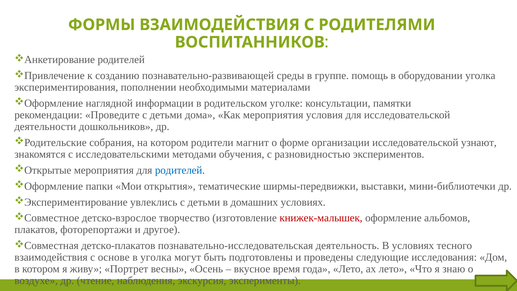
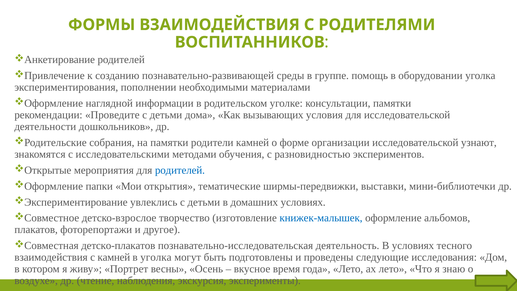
Как мероприятия: мероприятия -> вызывающих (273, 115)
на котором: котором -> памятки (169, 143)
родители магнит: магнит -> камней (253, 143)
книжек-малышек colour: red -> blue (321, 218)
с основе: основе -> камней (114, 257)
